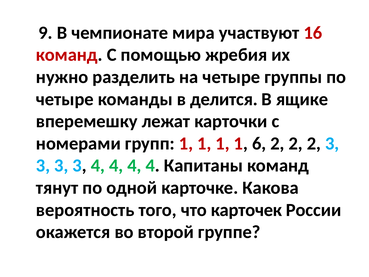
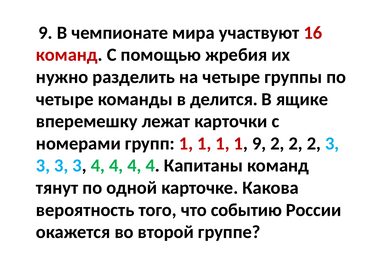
1 6: 6 -> 9 (259, 143)
карточек: карточек -> событию (246, 210)
